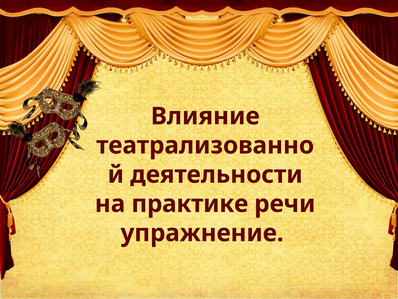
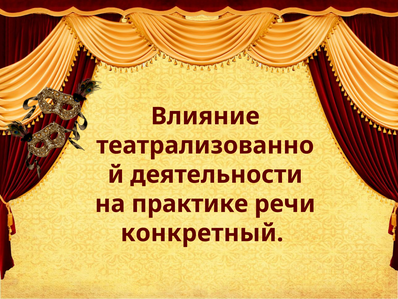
упражнение: упражнение -> конкретный (202, 233)
